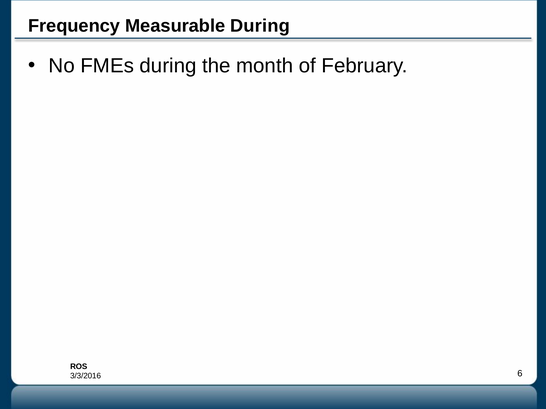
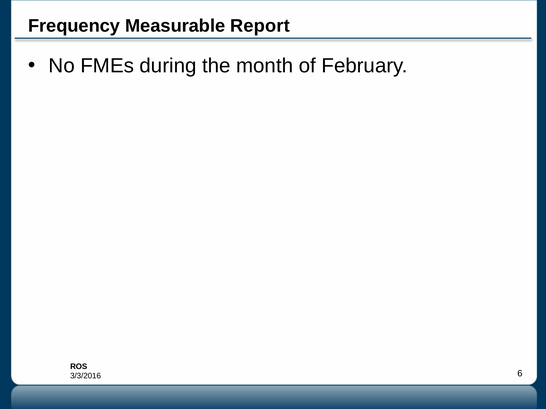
Measurable During: During -> Report (260, 26)
